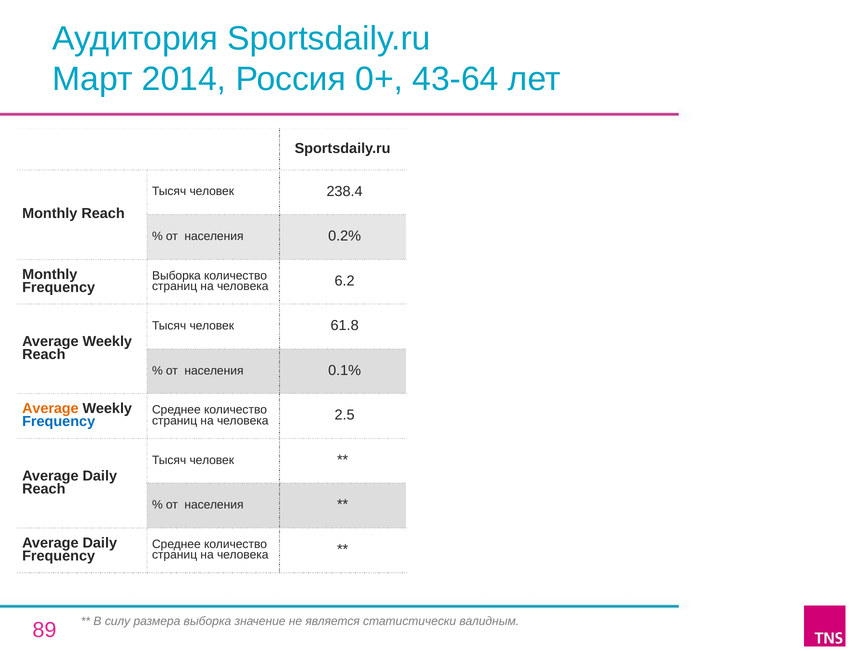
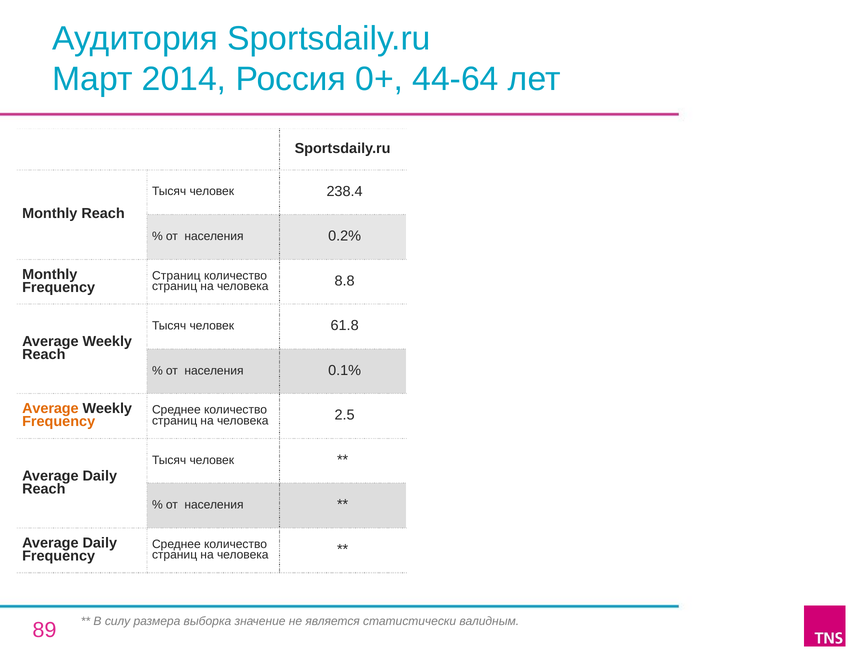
43-64: 43-64 -> 44-64 (456, 79)
Выборка: Выборка -> Страниц (176, 276)
6.2: 6.2 -> 8.8 (345, 281)
Frequency colour: blue -> orange (59, 422)
